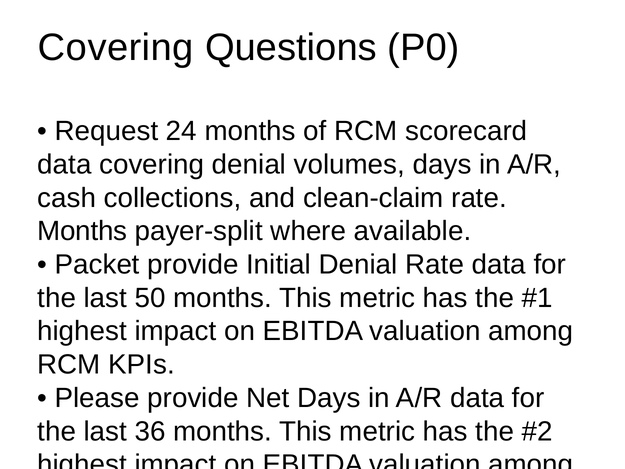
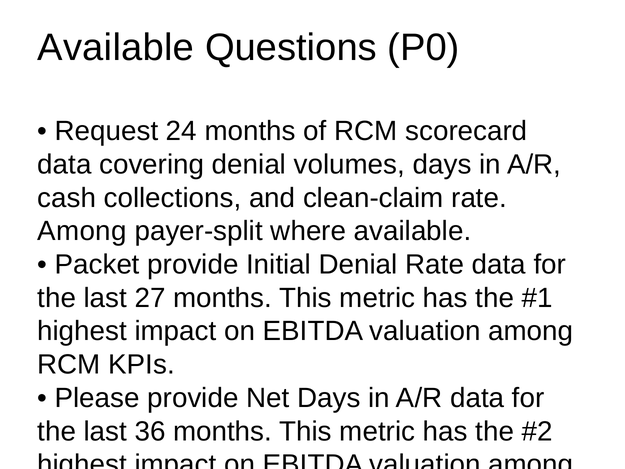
Covering: Covering -> Available (116, 47)
Months: Months -> Among (82, 231)
50: 50 -> 27 (150, 298)
